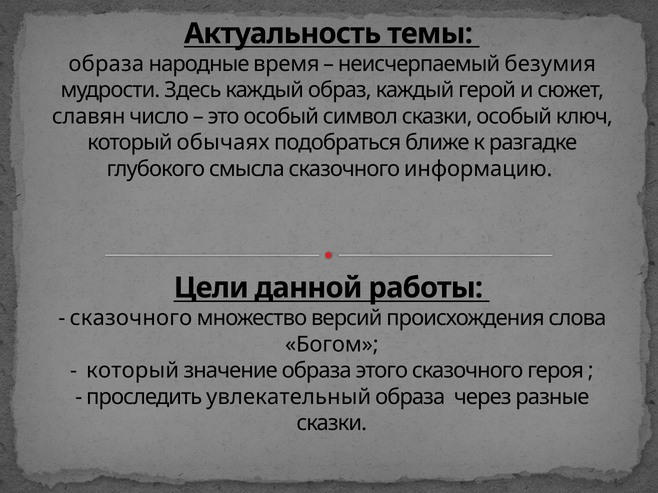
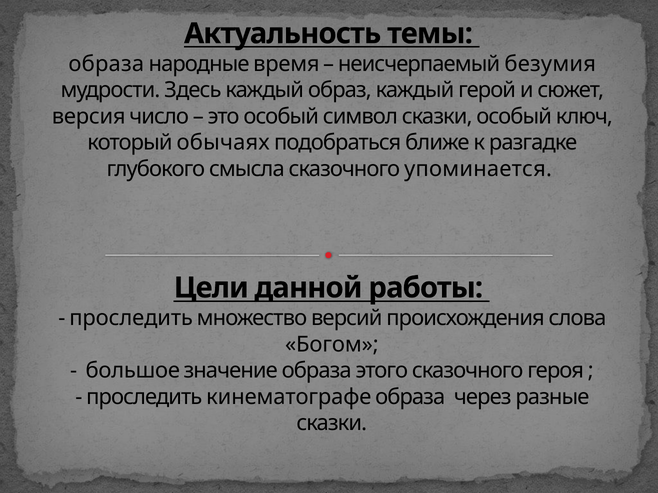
славян: славян -> версия (89, 116)
информацию: информацию -> упоминается (478, 169)
сказочного: сказочного -> проследить (131, 318)
который: который -> большое (133, 371)
увлекательный: увлекательный -> кинематографе (289, 397)
